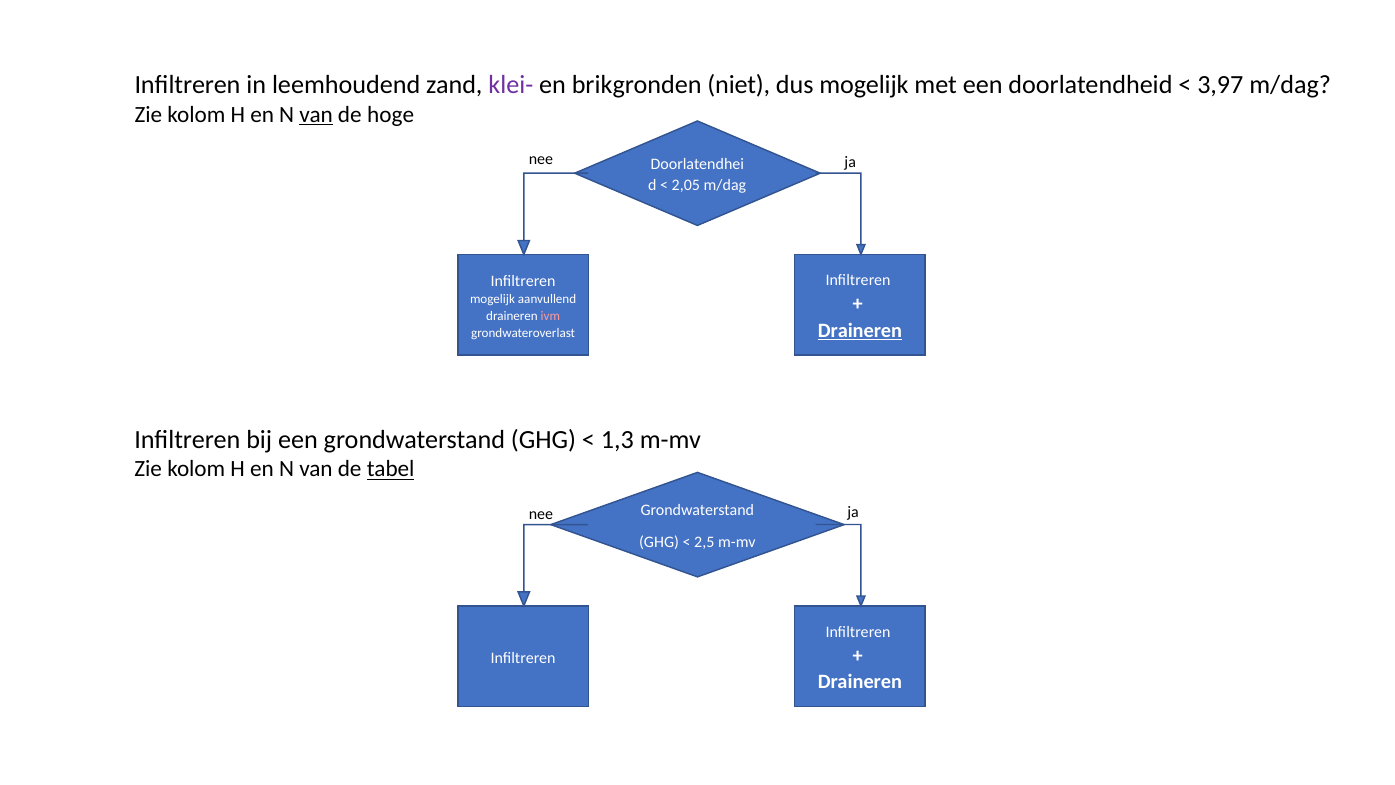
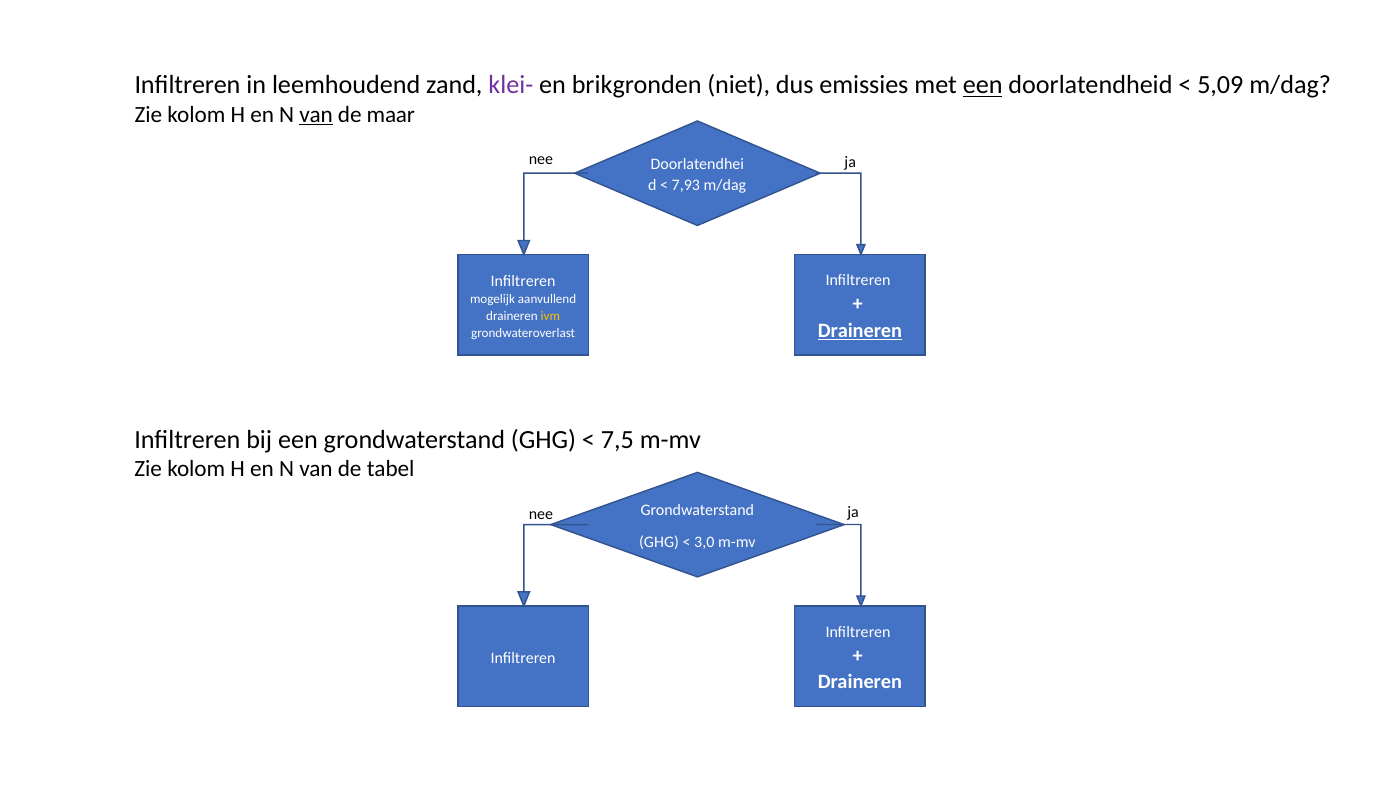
dus mogelijk: mogelijk -> emissies (864, 85)
een underline: none -> present (983, 85)
3,97: 3,97 -> 5,09 (1220, 85)
hoge: hoge -> maar (391, 115)
2,05: 2,05 -> 7,93 (686, 185)
ivm colour: pink -> yellow (550, 316)
1,3: 1,3 -> 7,5 (617, 440)
tabel underline: present -> none (391, 469)
2,5: 2,5 -> 3,0 (704, 542)
